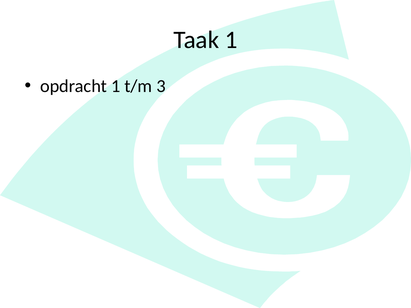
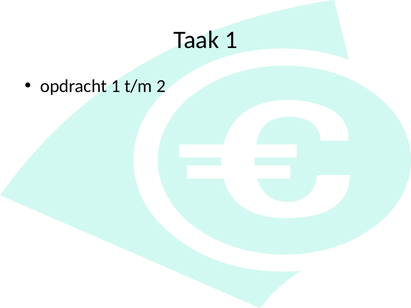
3: 3 -> 2 (161, 86)
